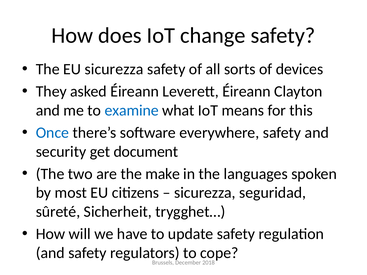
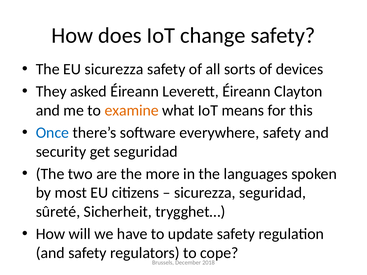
examine colour: blue -> orange (132, 111)
get document: document -> seguridad (146, 152)
make: make -> more (163, 174)
